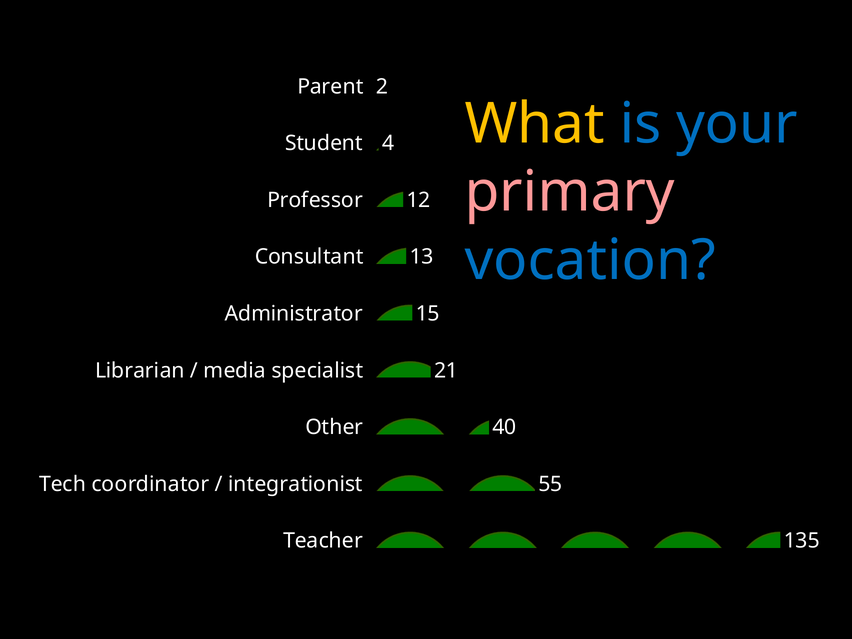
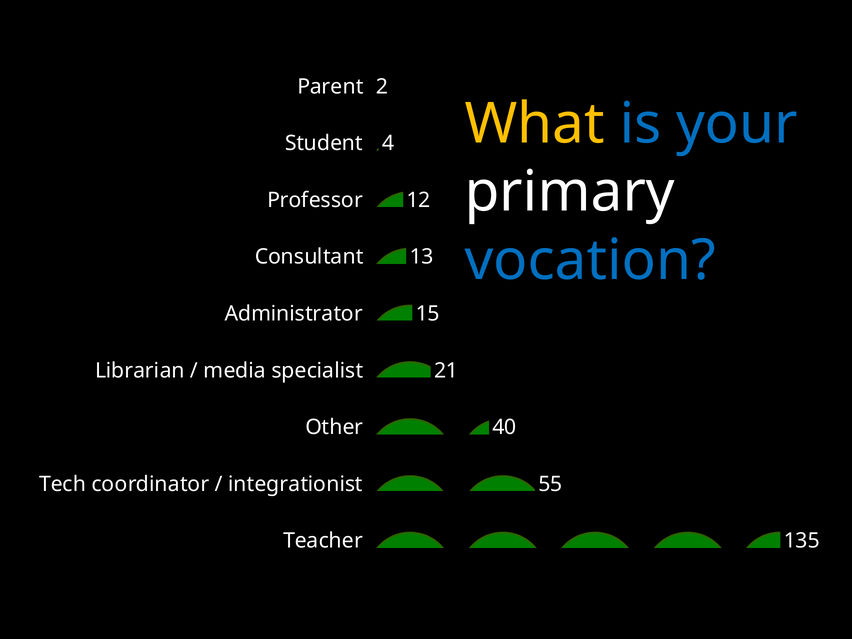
primary colour: pink -> white (570, 192)
